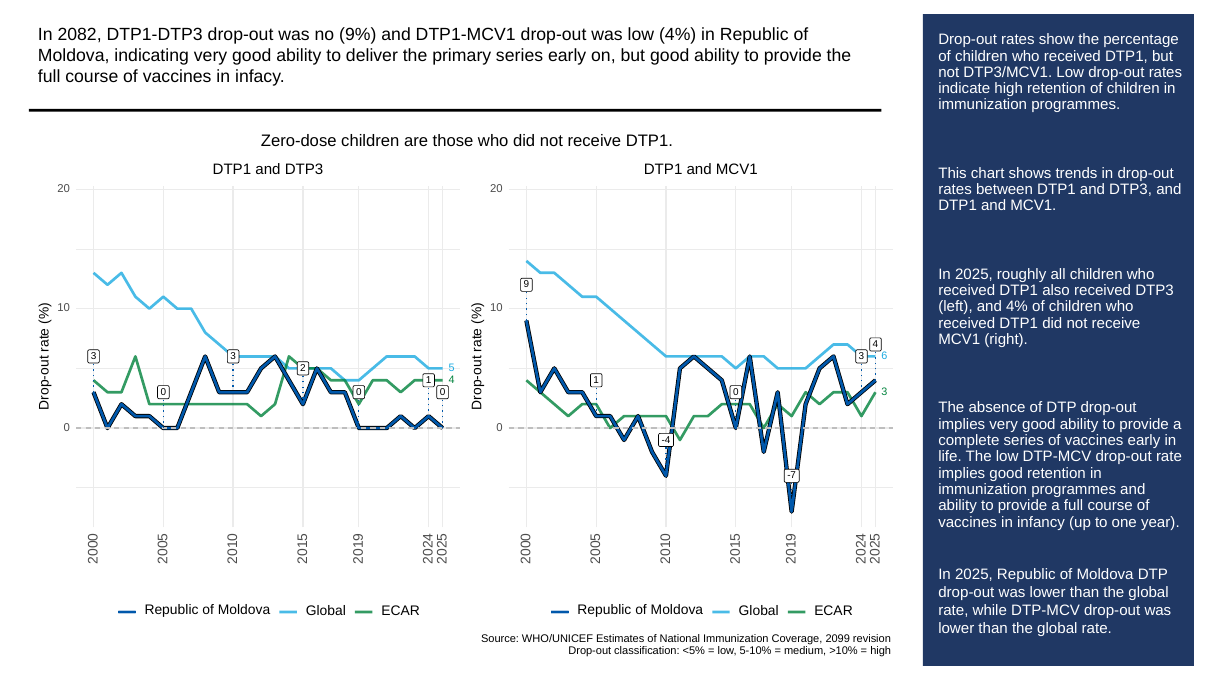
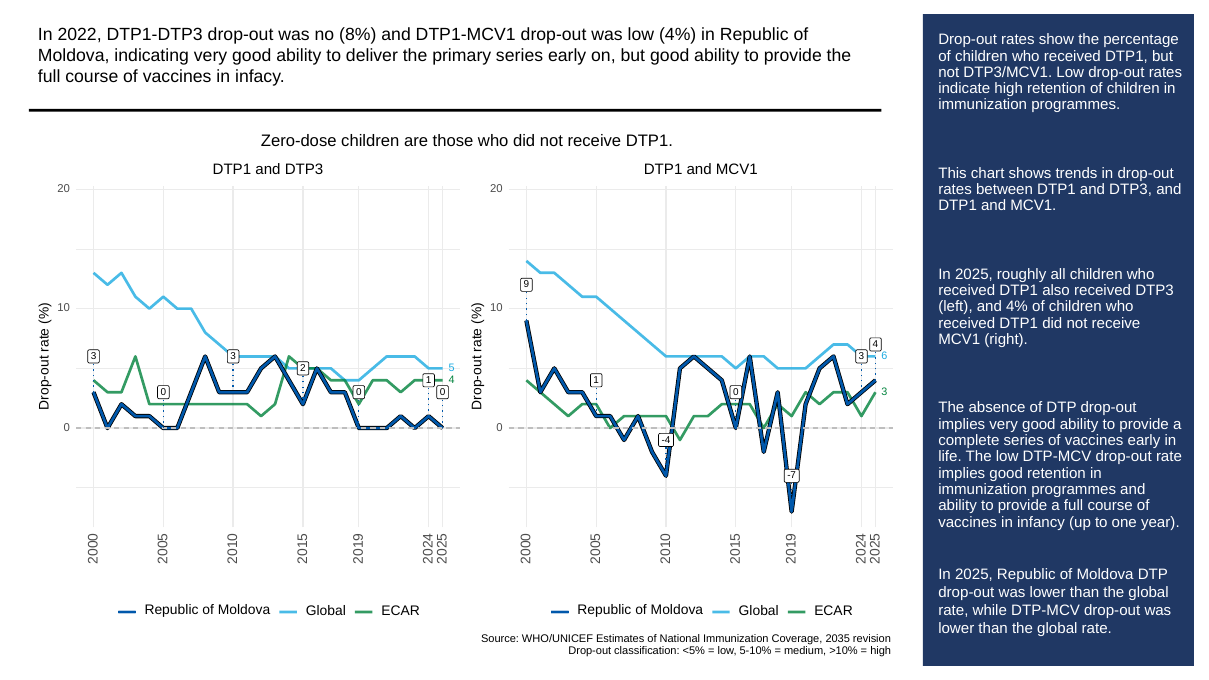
2082: 2082 -> 2022 (80, 34)
9%: 9% -> 8% (358, 34)
2099: 2099 -> 2035 (838, 639)
